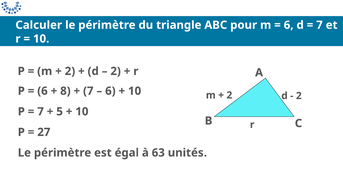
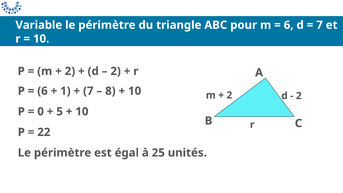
Calculer: Calculer -> Variable (39, 25)
8: 8 -> 1 (65, 91)
6: 6 -> 8 (110, 91)
7: 7 -> 0 (41, 112)
27: 27 -> 22 (44, 132)
63: 63 -> 25 (158, 153)
